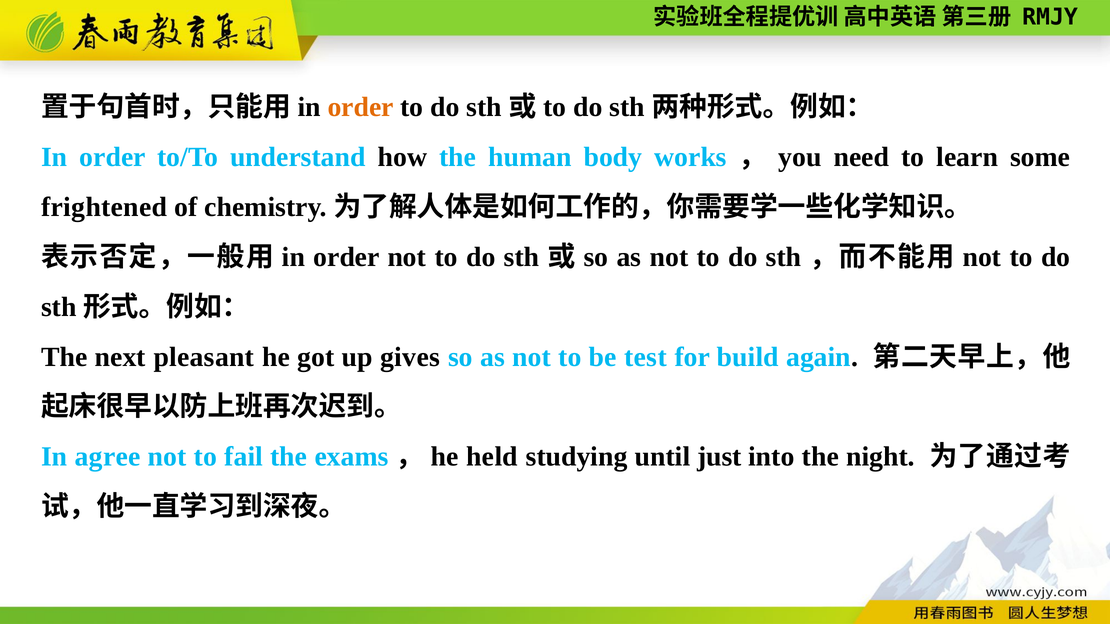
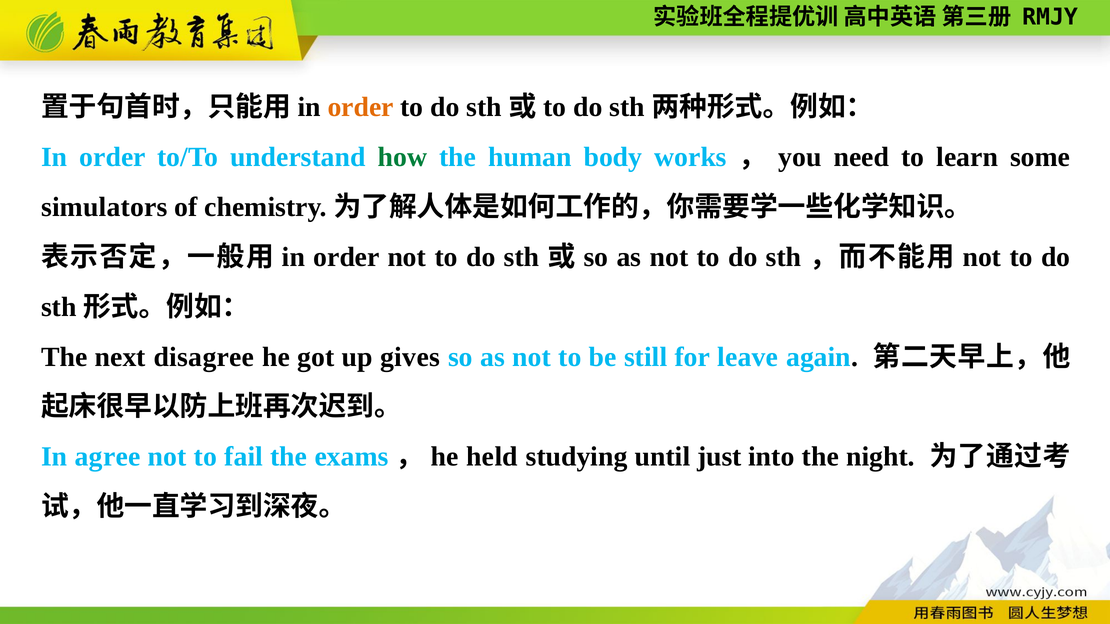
how colour: black -> green (402, 157)
frightened: frightened -> simulators (104, 207)
pleasant: pleasant -> disagree (204, 357)
test: test -> still (646, 357)
build: build -> leave (748, 357)
